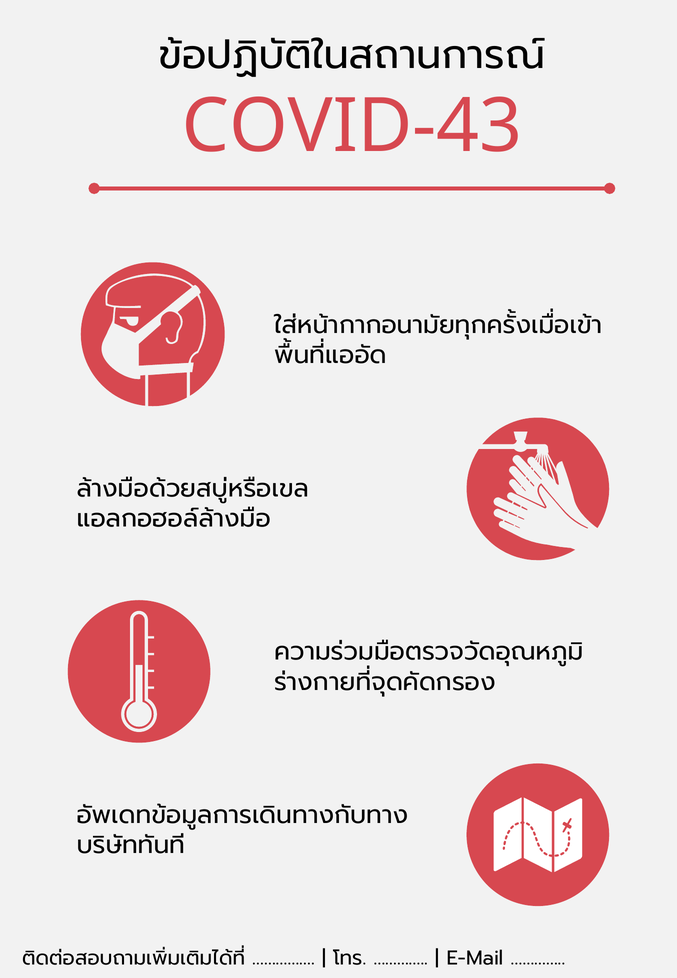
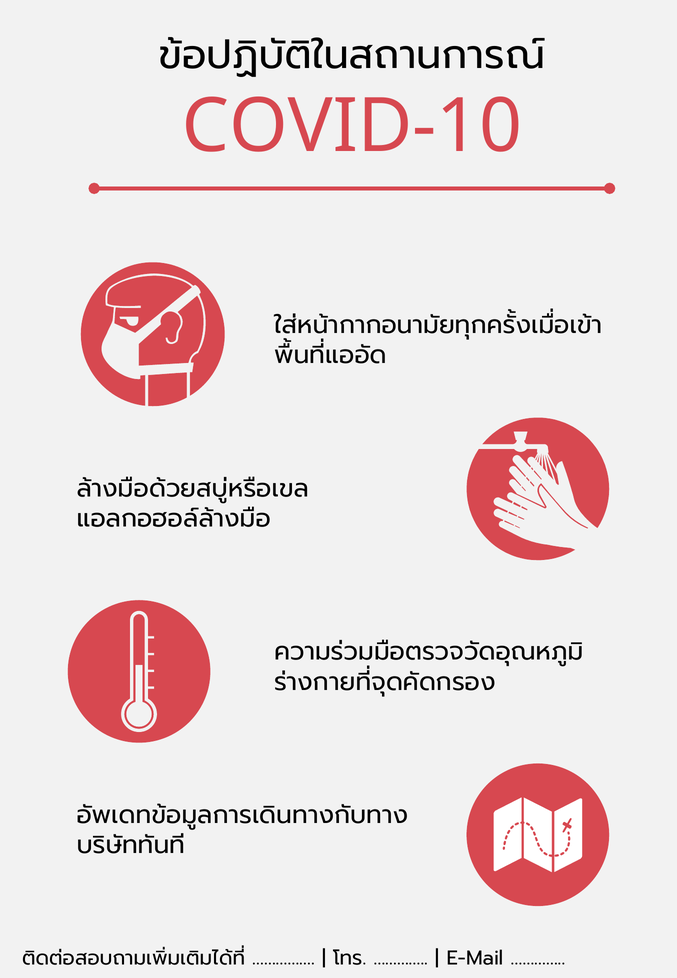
COVID-43: COVID-43 -> COVID-10 (352, 127)
